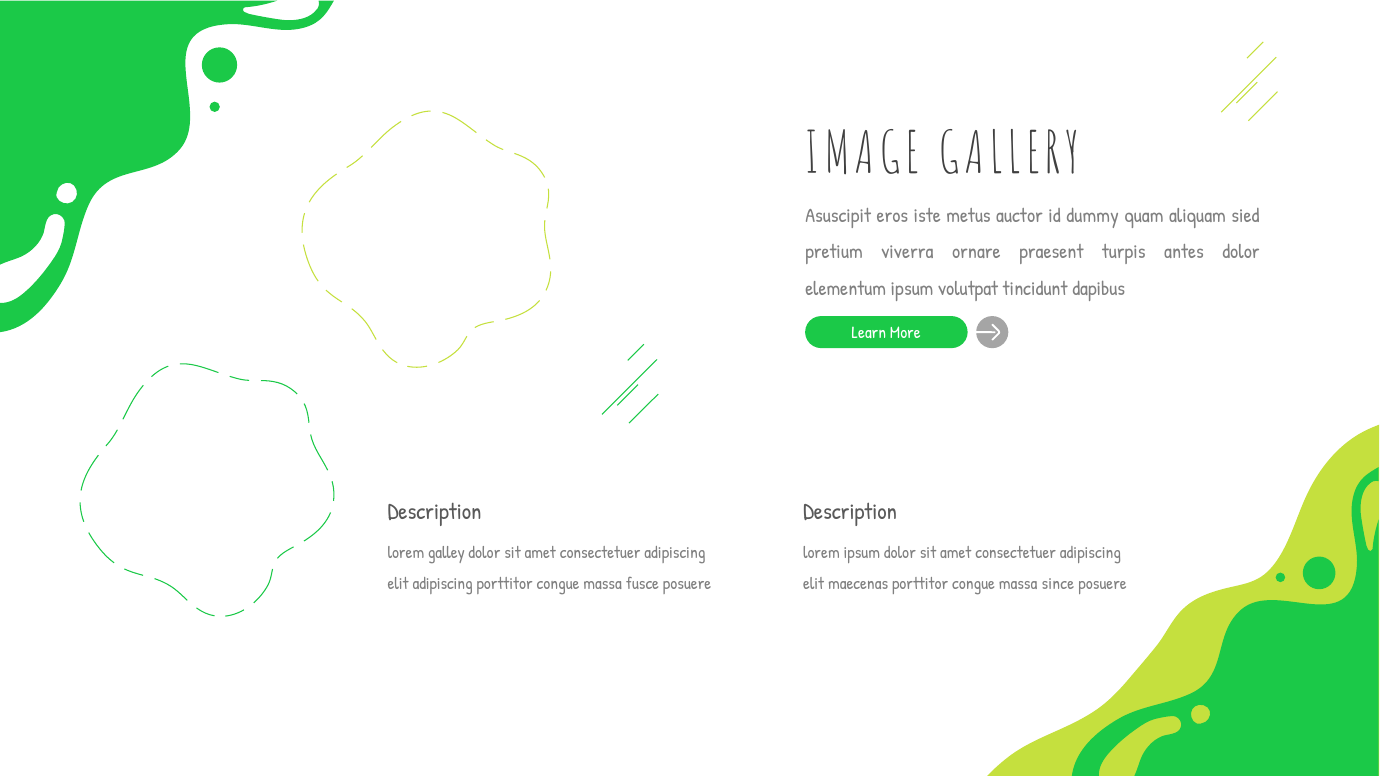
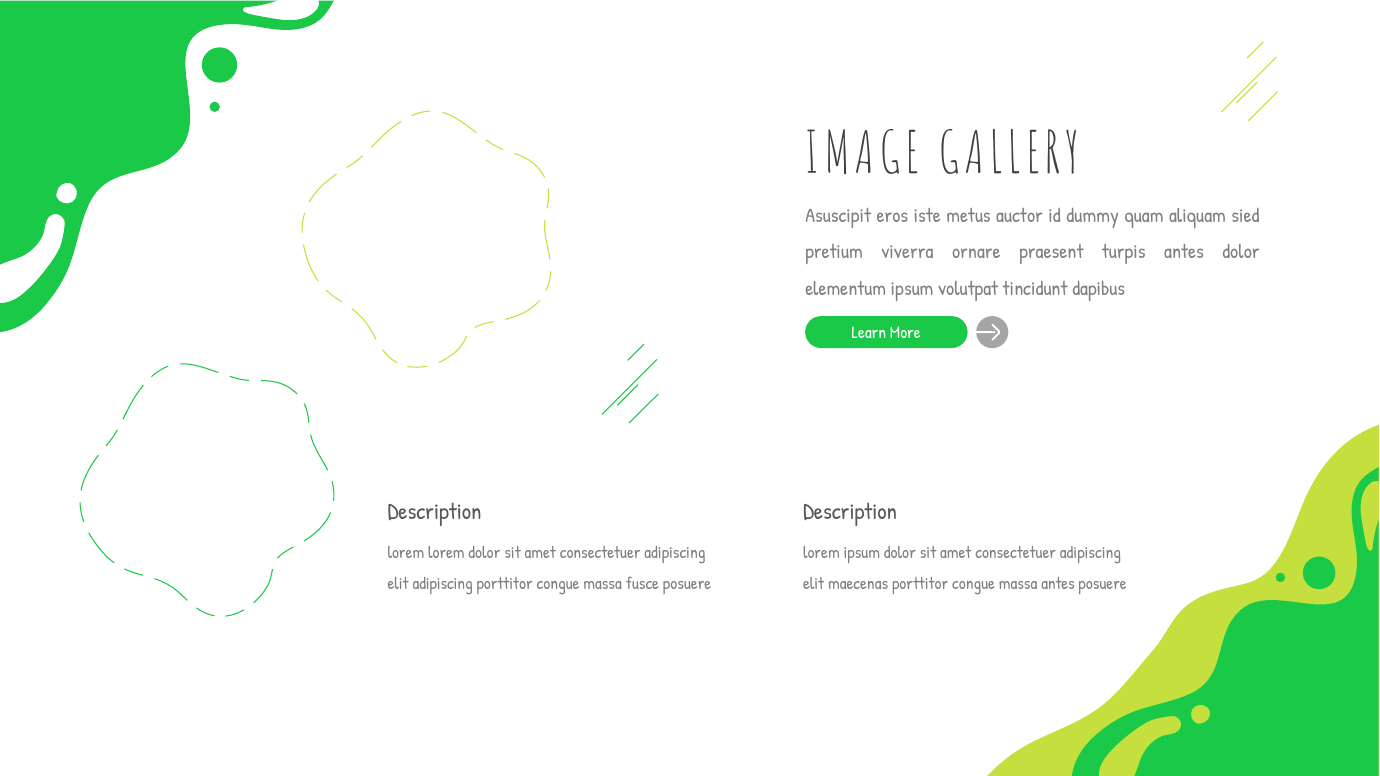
lorem galley: galley -> lorem (446, 553)
massa since: since -> antes (1058, 584)
